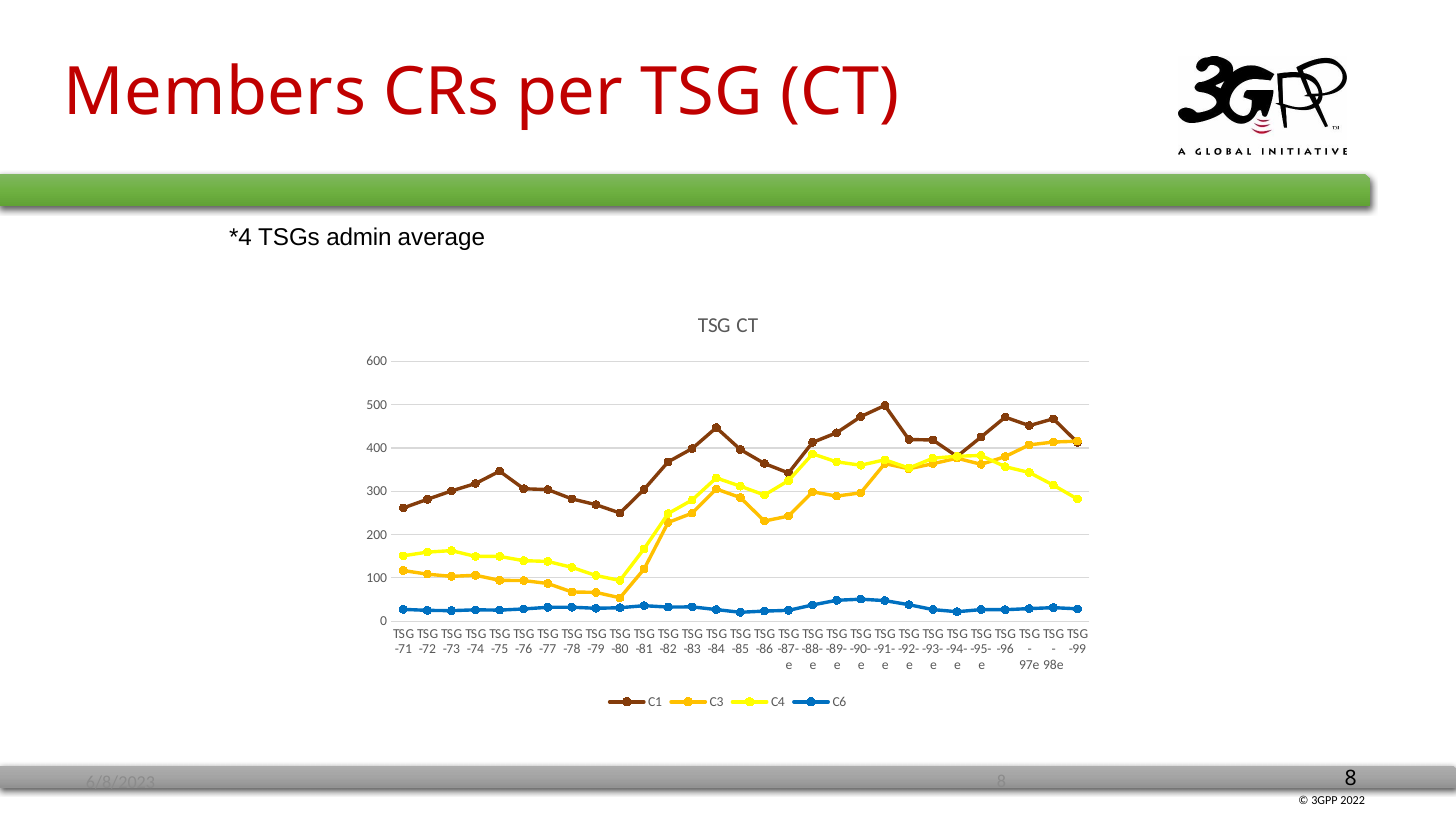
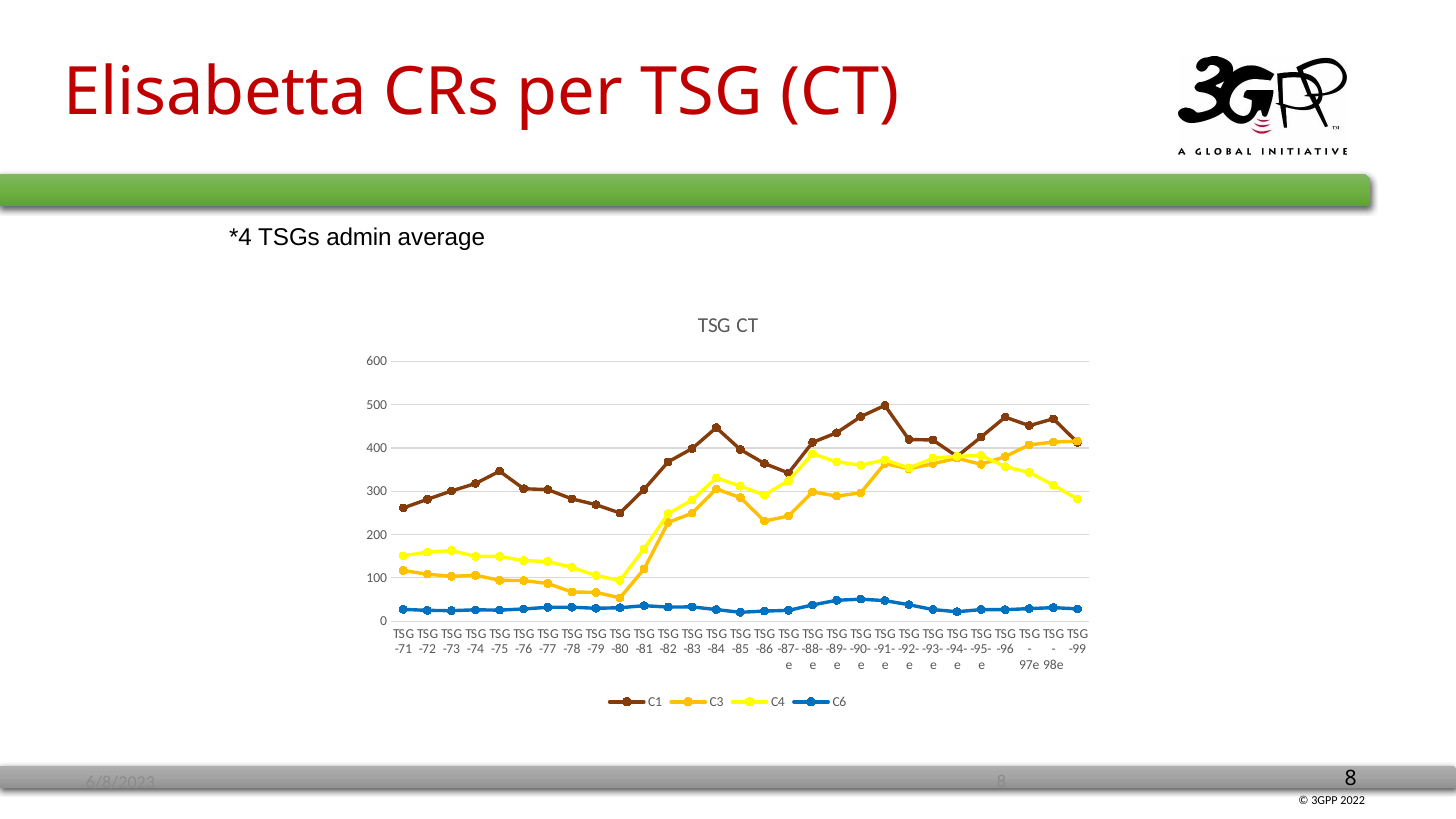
Members: Members -> Elisabetta (215, 92)
